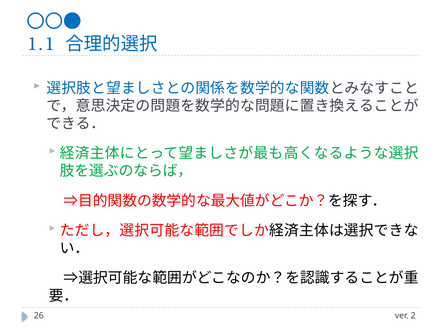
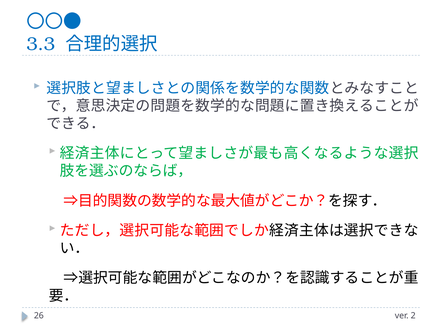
1.1: 1.1 -> 3.3 (41, 44)
